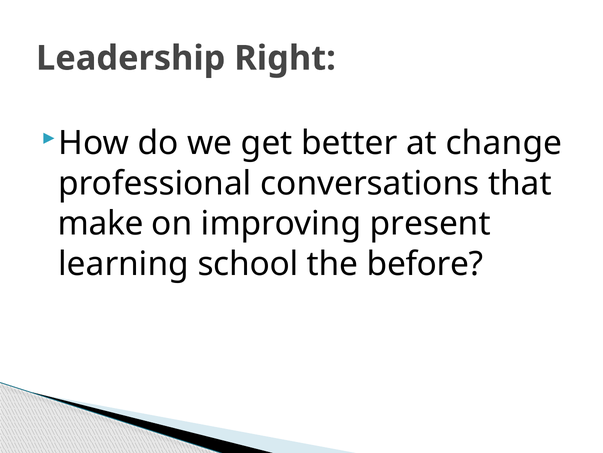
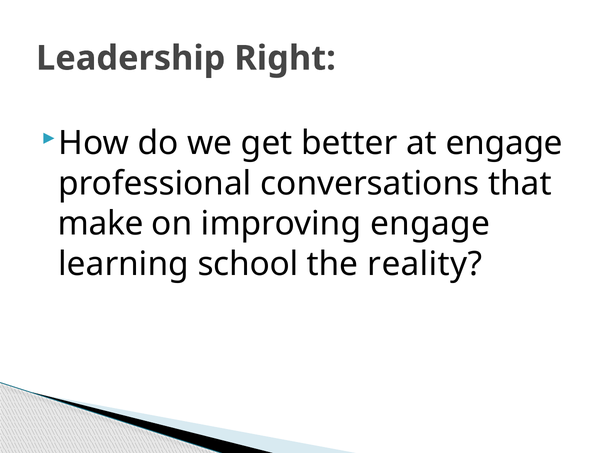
at change: change -> engage (504, 143)
improving present: present -> engage (430, 223)
before: before -> reality (425, 264)
